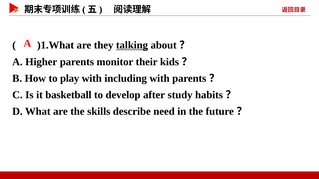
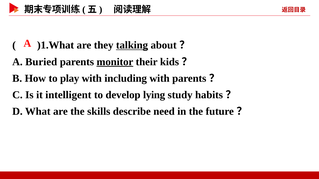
Higher: Higher -> Buried (41, 62)
monitor underline: none -> present (115, 62)
basketball: basketball -> intelligent (68, 95)
after: after -> lying (154, 95)
